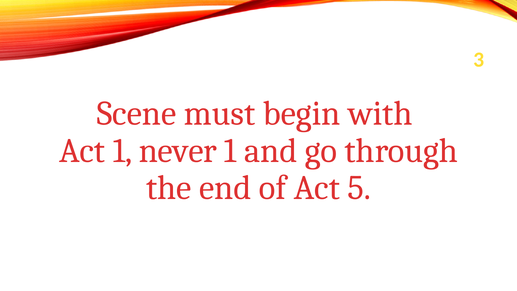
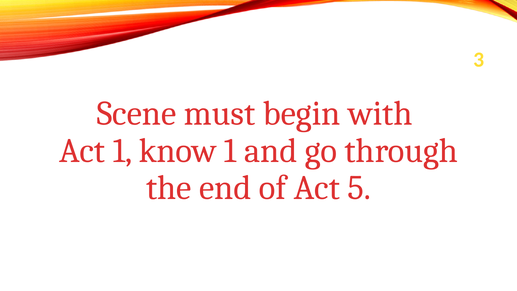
never: never -> know (178, 151)
